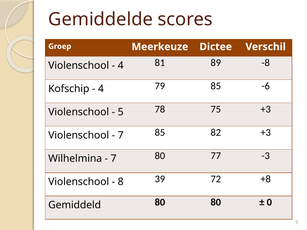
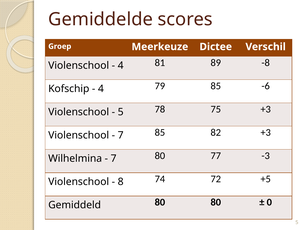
39: 39 -> 74 (160, 179)
+8: +8 -> +5 (266, 179)
